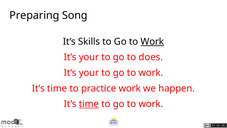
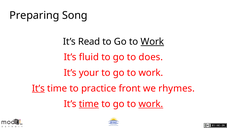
Skills: Skills -> Read (89, 41)
your: your -> fluid (89, 57)
It’s underline: none -> present (38, 88)
practice work: work -> front (130, 88)
happen: happen -> rhymes (177, 88)
work underline: none -> present (151, 104)
